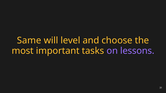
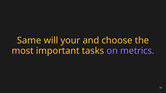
level: level -> your (70, 41)
lessons: lessons -> metrics (137, 51)
